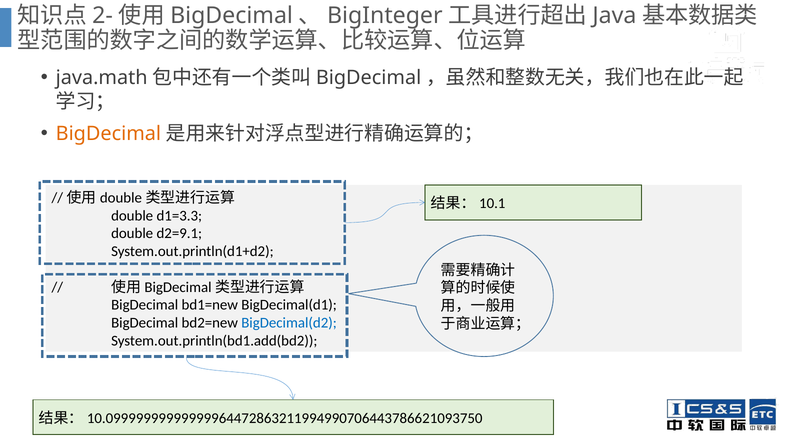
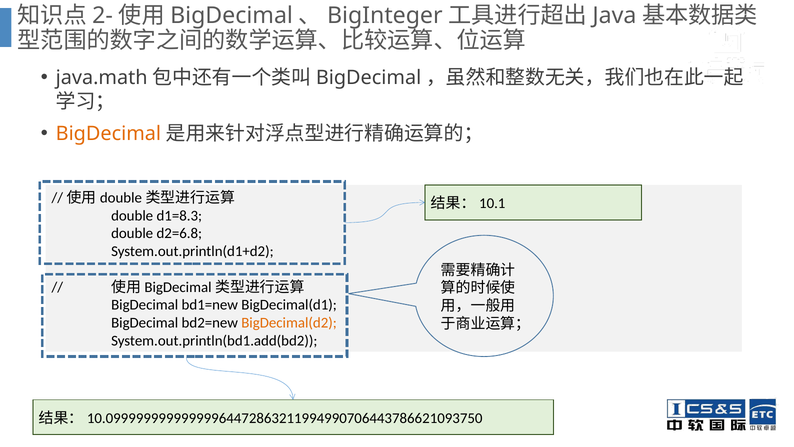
d1=3.3: d1=3.3 -> d1=8.3 (179, 215)
d2=9.1: d2=9.1 -> d2=6.8 (179, 233)
BigDecimal(d2 colour: blue -> orange (289, 323)
